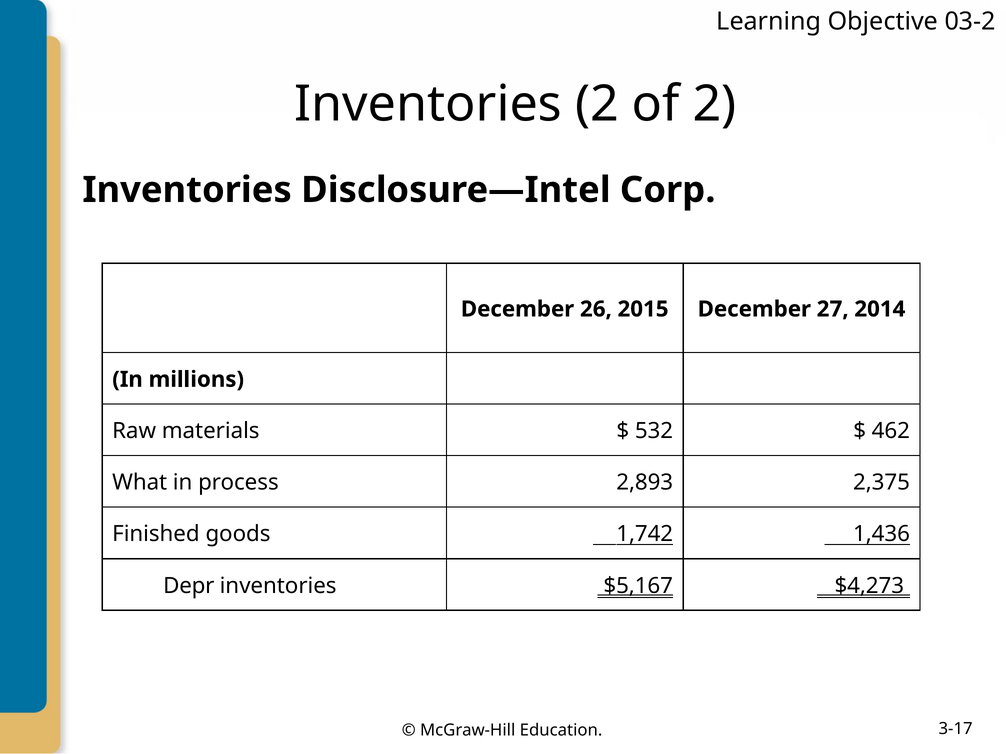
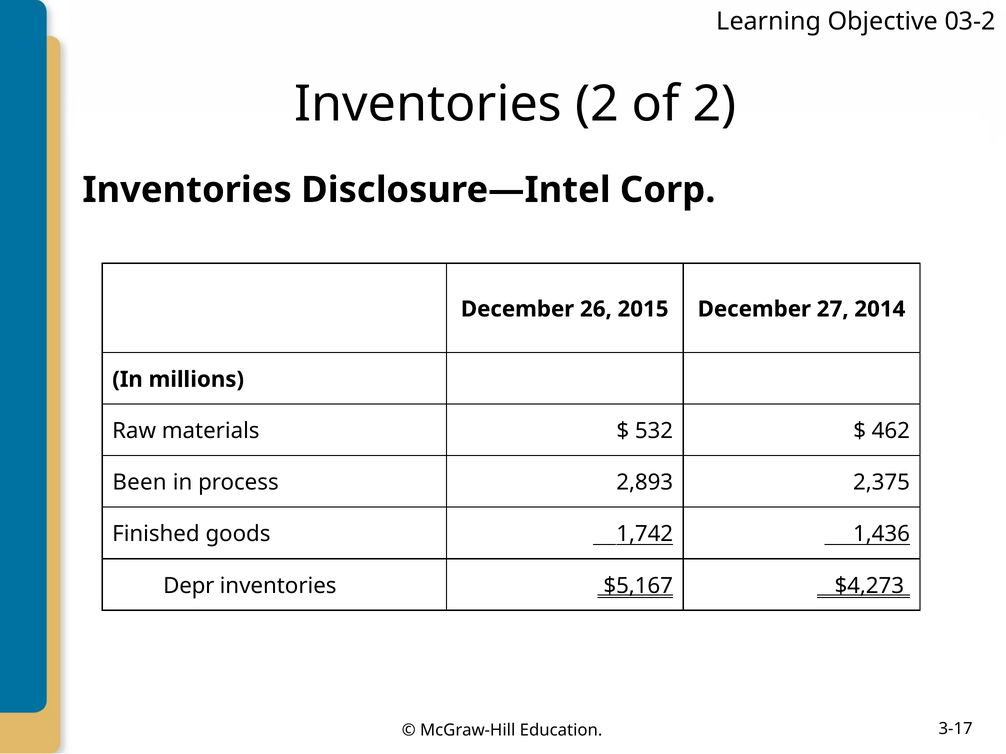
What: What -> Been (140, 483)
